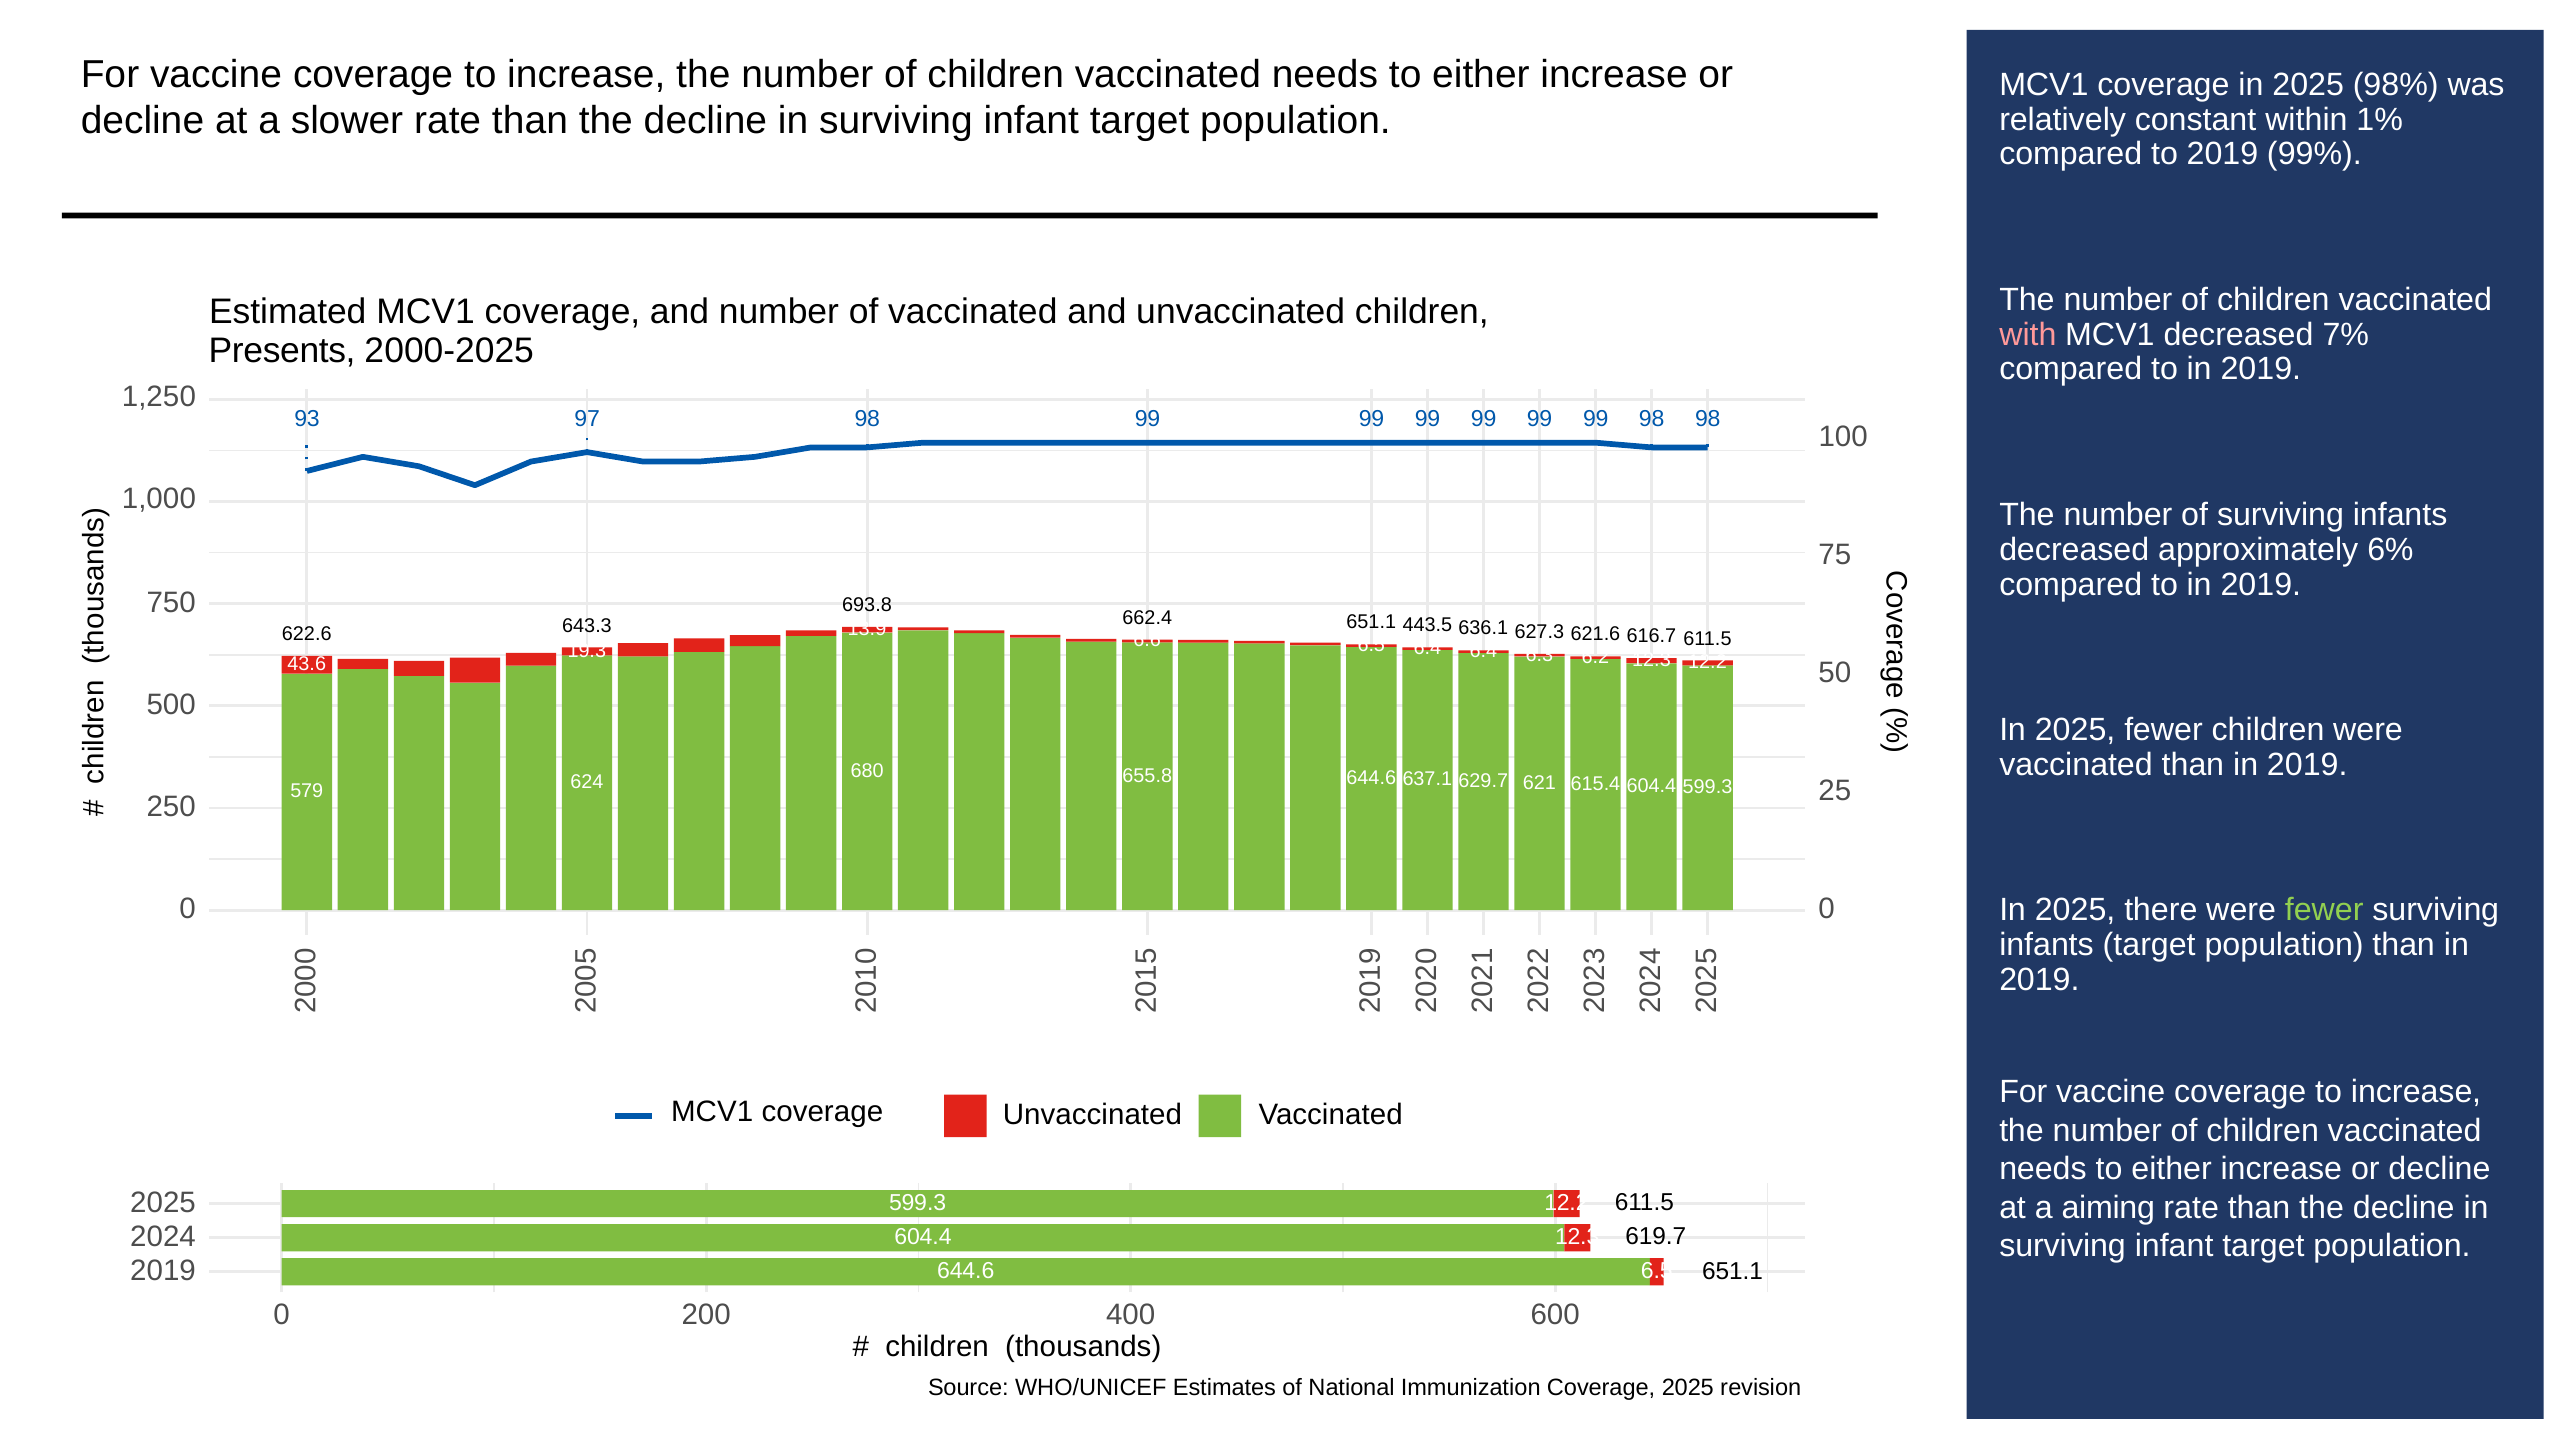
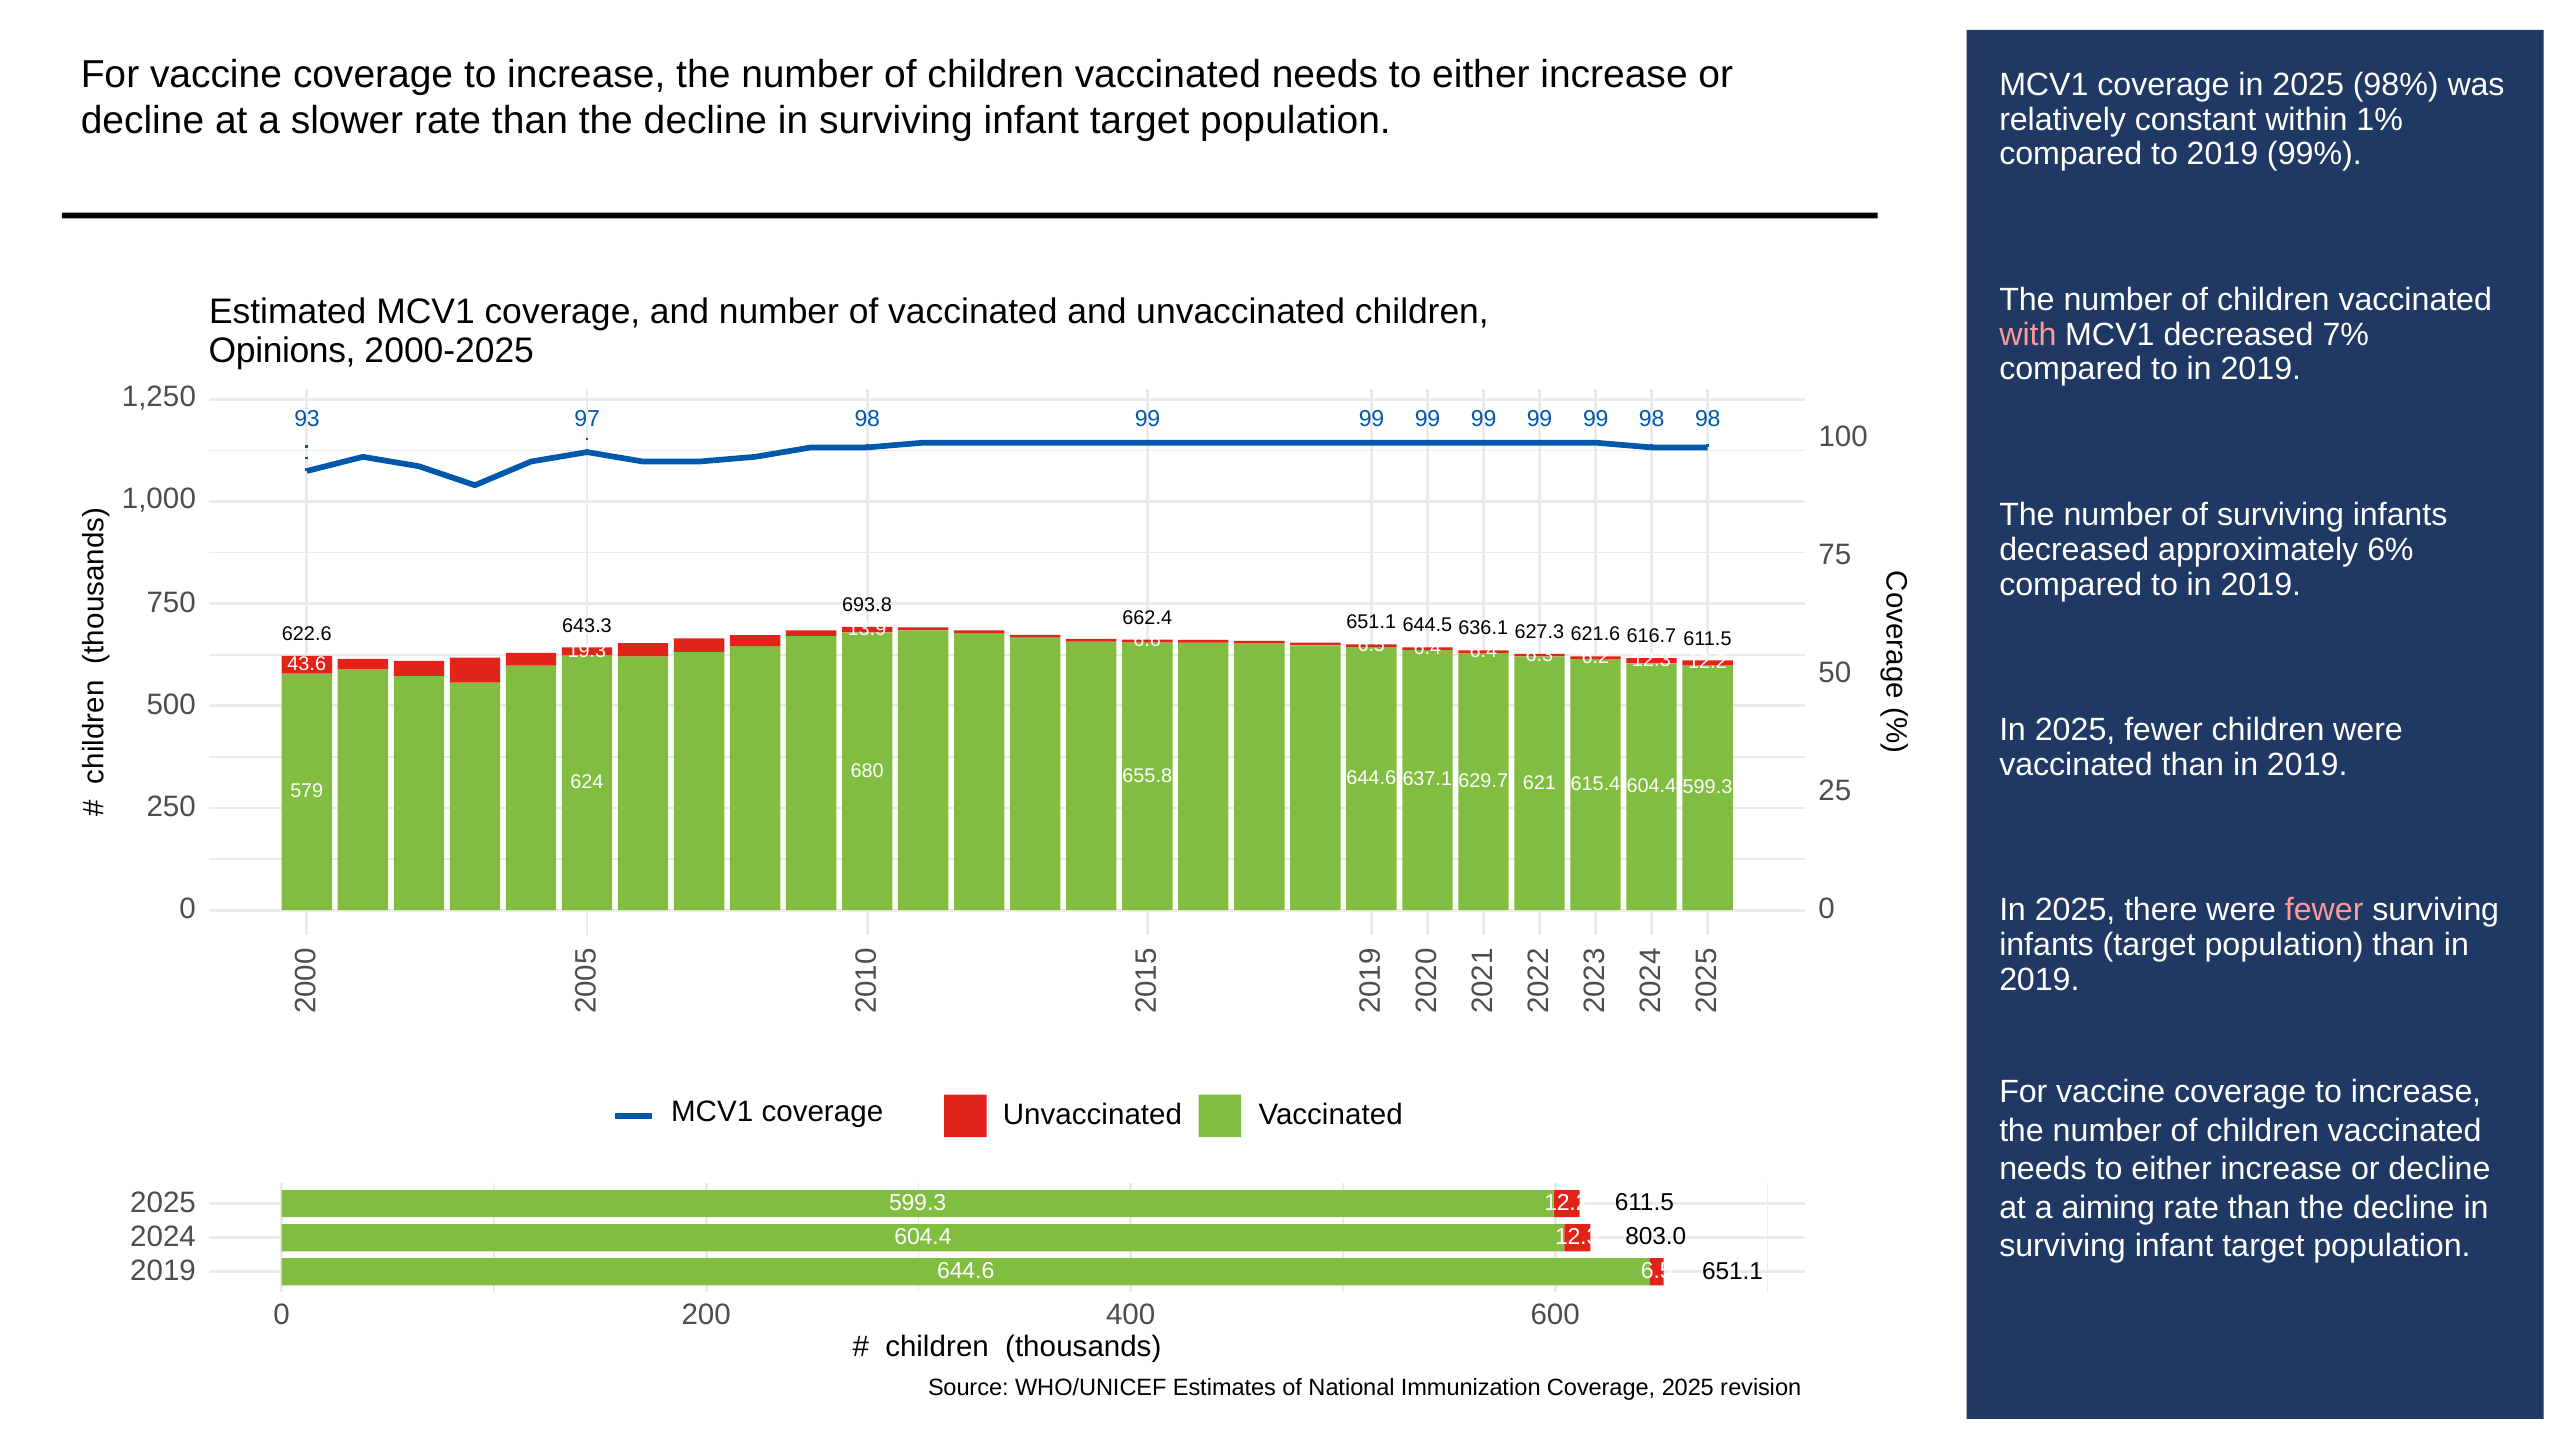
Presents: Presents -> Opinions (282, 351)
443.5: 443.5 -> 644.5 (1427, 625)
fewer colour: light green -> pink (2324, 910)
619.7: 619.7 -> 803.0 (1656, 1237)
